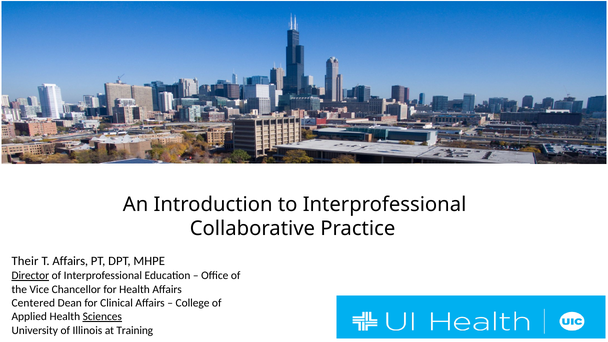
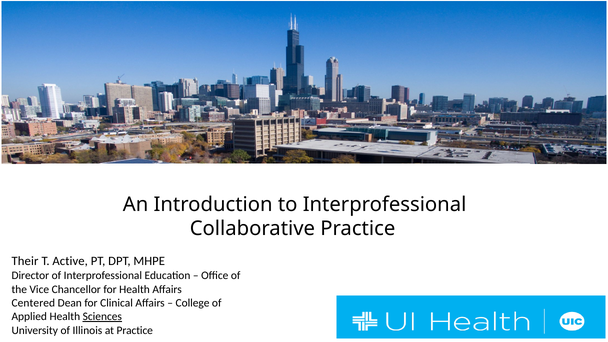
T Affairs: Affairs -> Active (70, 261)
Director underline: present -> none (30, 276)
at Training: Training -> Practice (135, 330)
